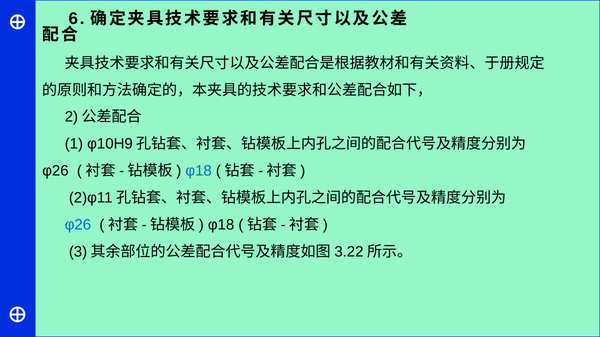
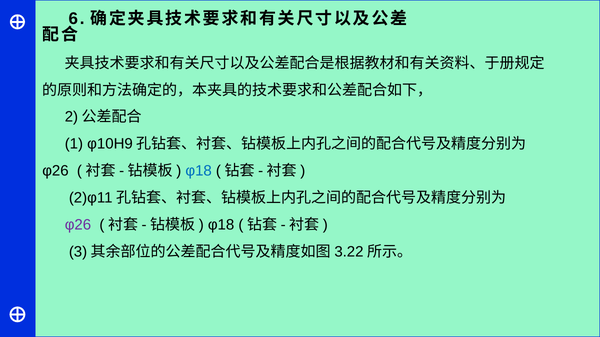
φ26 colour: blue -> purple (78, 225)
